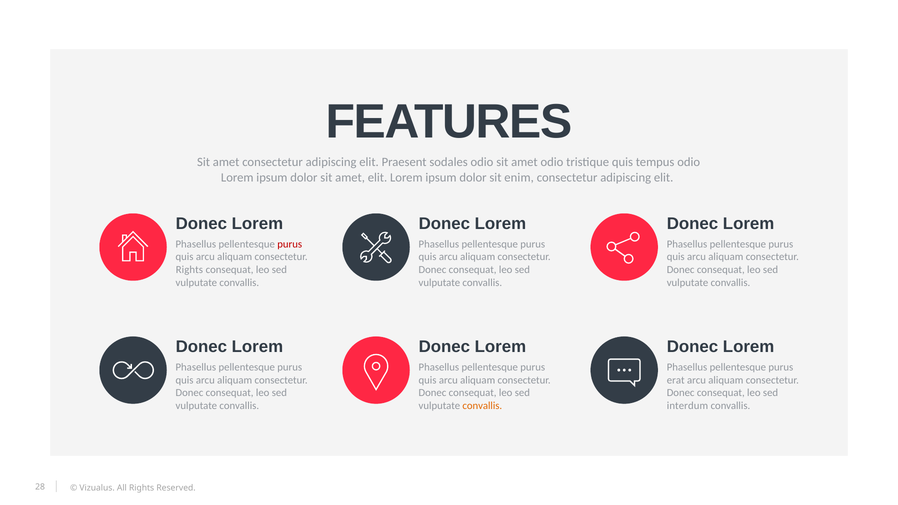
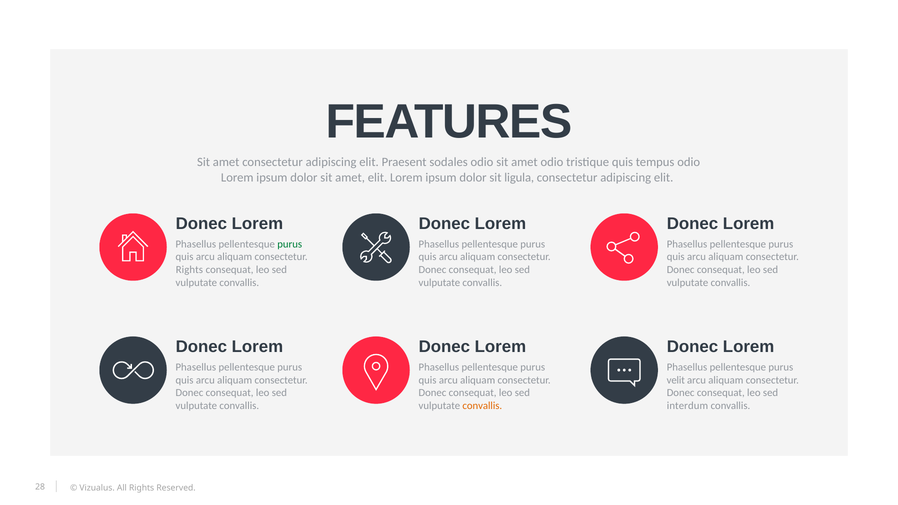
enim: enim -> ligula (519, 177)
purus colour: red -> green (290, 244)
erat: erat -> velit (676, 380)
